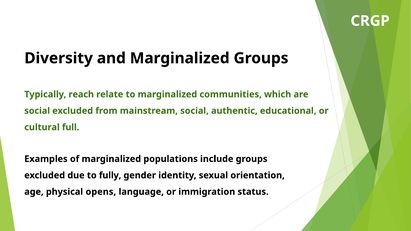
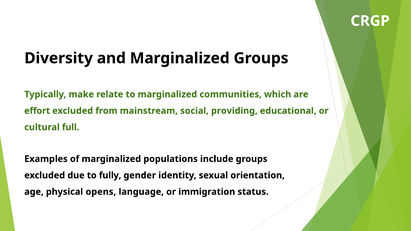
reach: reach -> make (81, 94)
social: social -> effort (37, 111)
authentic: authentic -> providing (234, 111)
